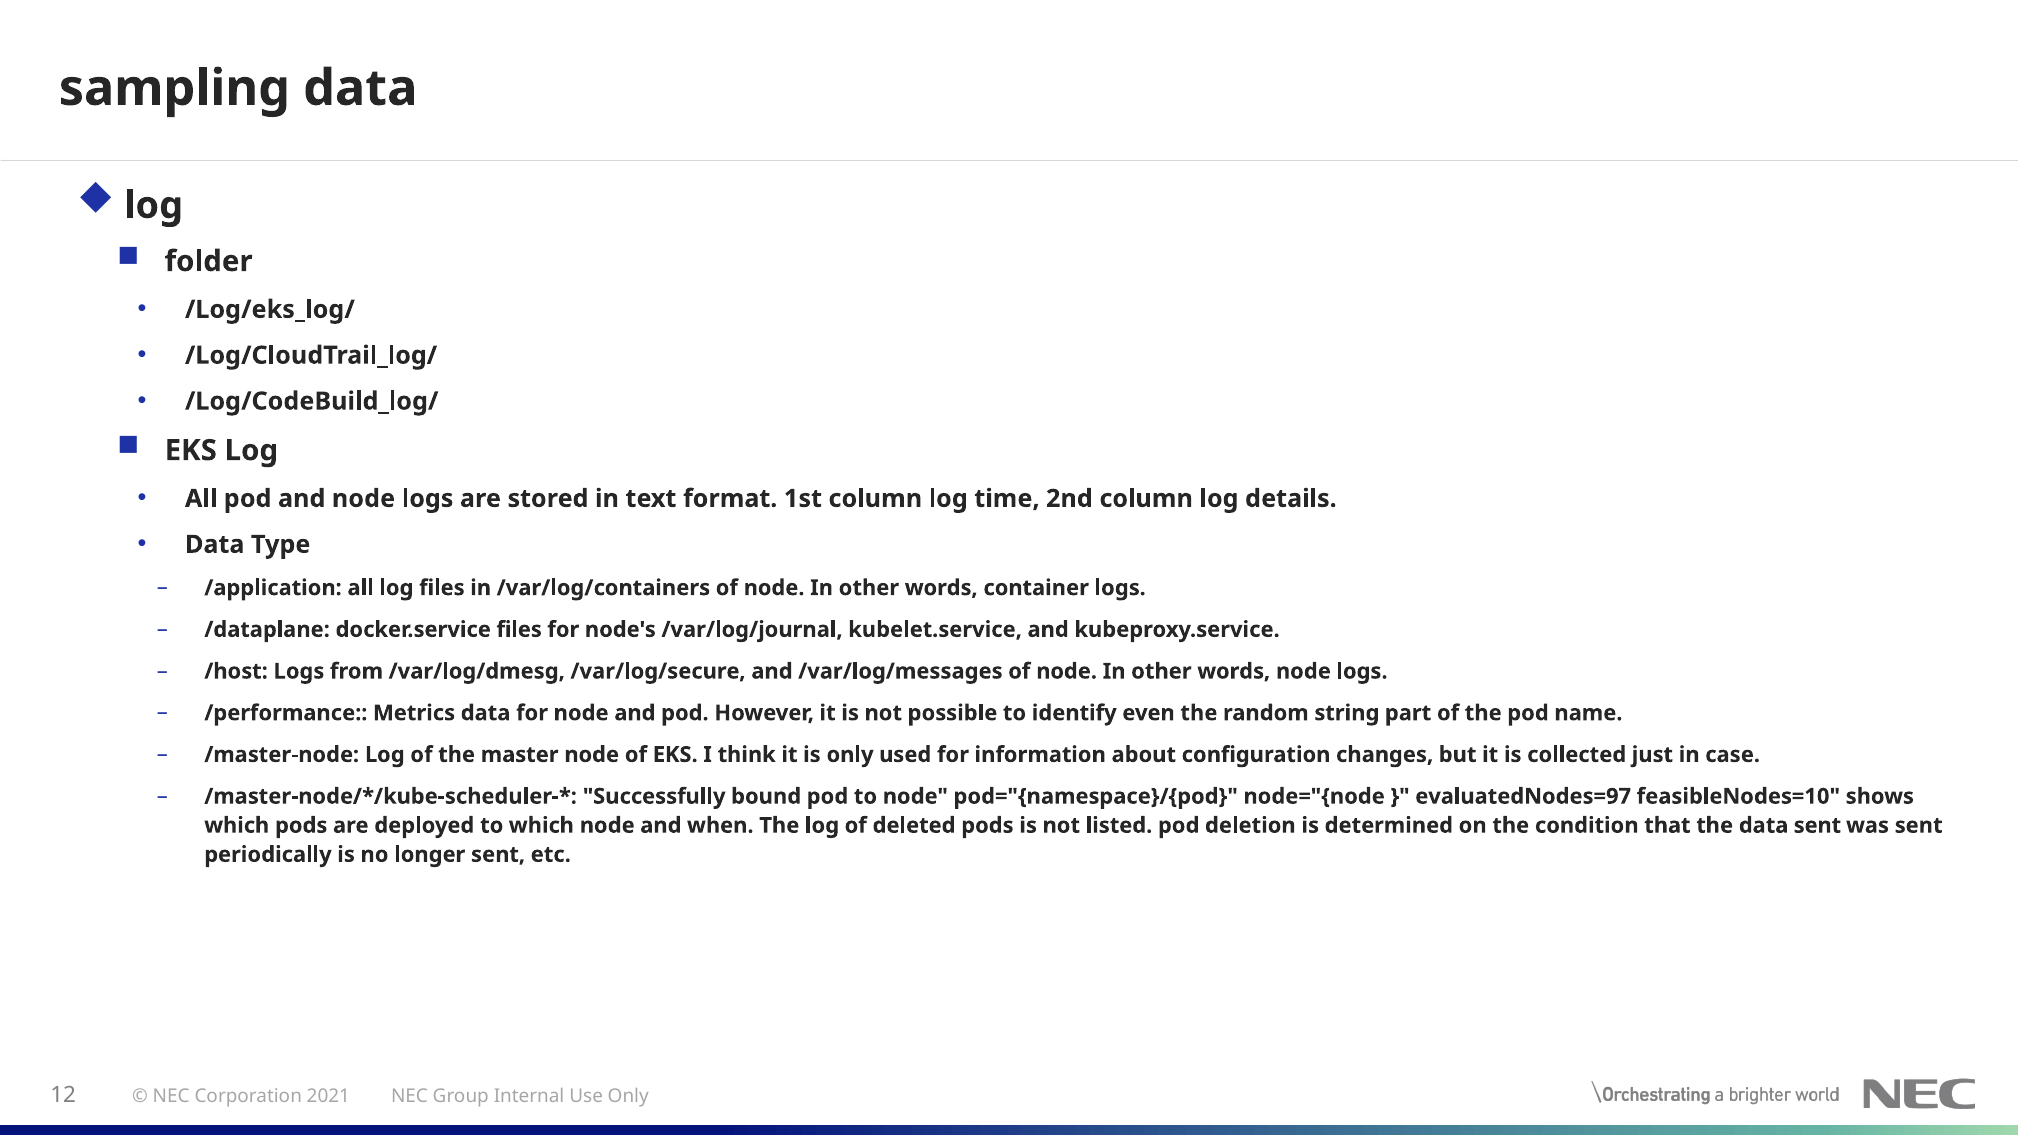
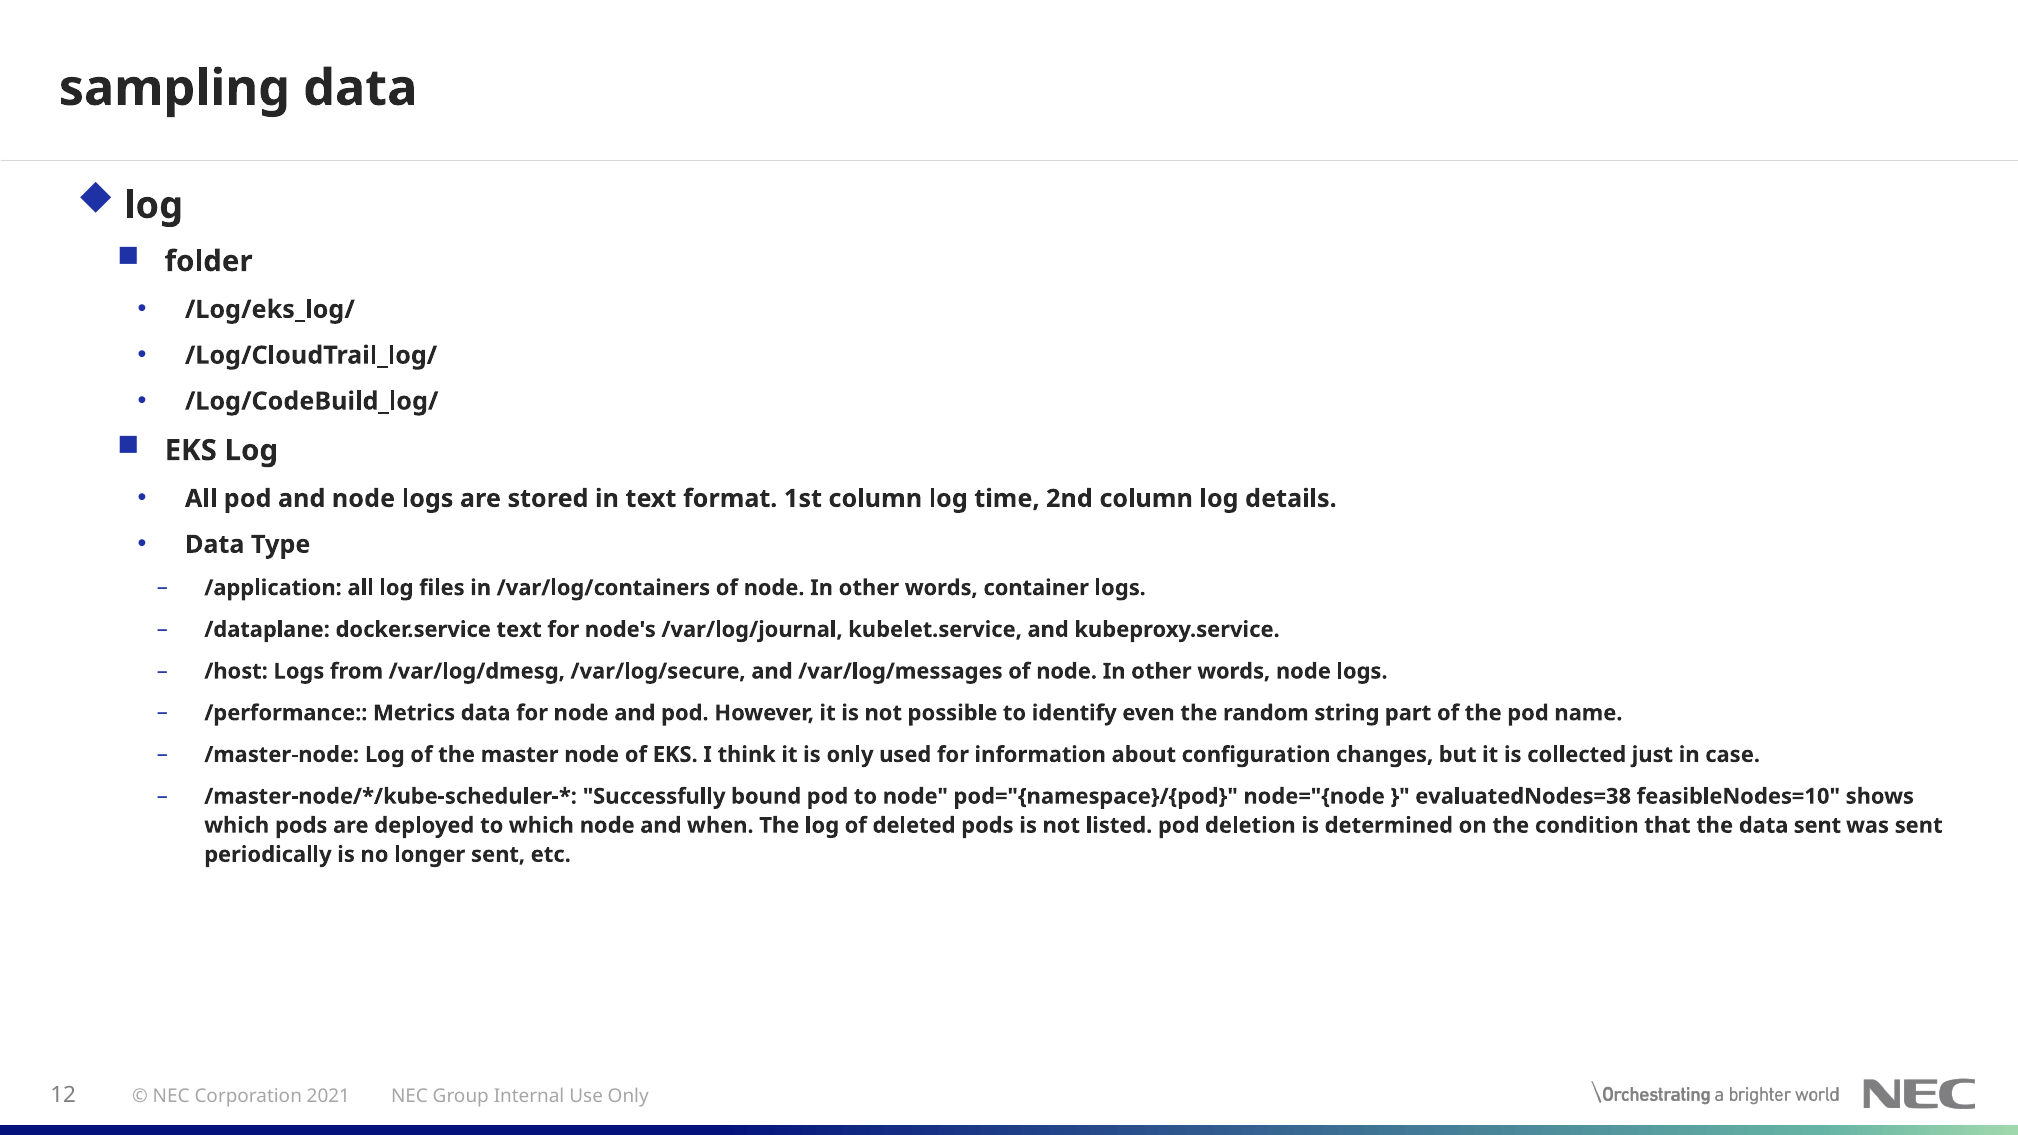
docker.service files: files -> text (519, 630)
evaluatedNodes=97: evaluatedNodes=97 -> evaluatedNodes=38 (1523, 796)
